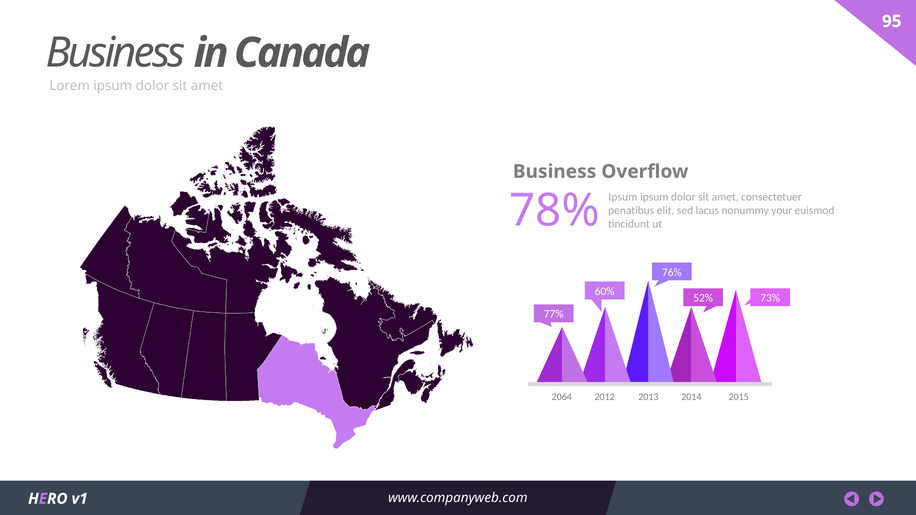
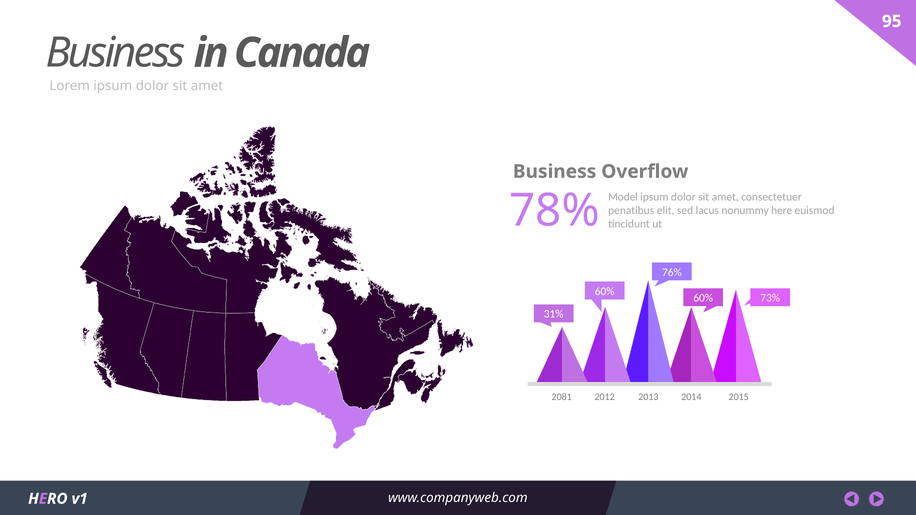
Ipsum: Ipsum -> Model (623, 197)
your: your -> here (782, 211)
52%: 52% -> 60% (703, 298)
77%: 77% -> 31% (554, 314)
2064: 2064 -> 2081 (562, 397)
